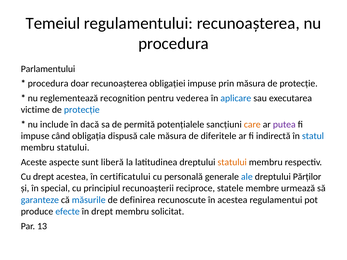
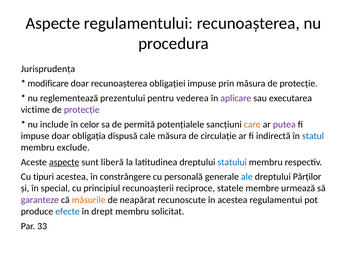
Temeiul: Temeiul -> Aspecte (53, 23)
Parlamentului: Parlamentului -> Jurisprudența (48, 69)
procedura: procedura -> modificare (48, 84)
recognition: recognition -> prezentului (123, 98)
aplicare colour: blue -> purple (236, 98)
protecție colour: blue -> purple (82, 110)
dacă: dacă -> celor (90, 124)
impuse când: când -> doar (61, 136)
diferitele: diferitele -> circulație (219, 136)
membru statului: statului -> exclude (73, 148)
aspecte underline: none -> present (64, 162)
statului colour: orange -> blue (232, 162)
Cu drept: drept -> tipuri (44, 177)
certificatului: certificatului -> constrângere (125, 177)
garanteze colour: blue -> purple (40, 200)
măsurile colour: blue -> orange (89, 200)
definirea: definirea -> neapărat (138, 200)
13: 13 -> 33 (42, 226)
